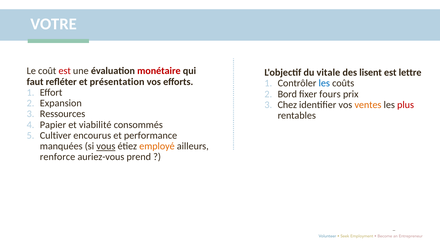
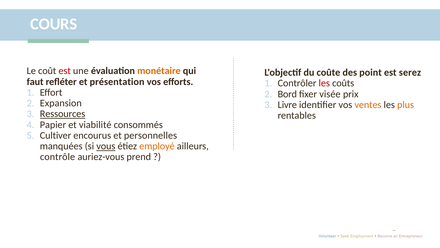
VOTRE: VOTRE -> COURS (54, 24)
monétaire colour: red -> orange (159, 71)
vitale: vitale -> coûte (328, 72)
lisent: lisent -> point (371, 72)
lettre: lettre -> serez (410, 72)
les colour: blue -> red (324, 83)
fours: fours -> visée (330, 94)
Chez: Chez -> Livre (287, 105)
plus colour: red -> orange (406, 105)
Ressources underline: none -> present (63, 114)
performance: performance -> personnelles (151, 135)
renforce: renforce -> contrôle (58, 157)
